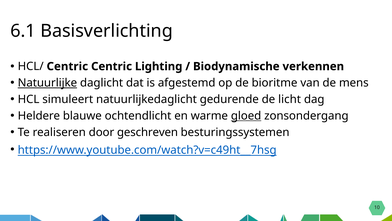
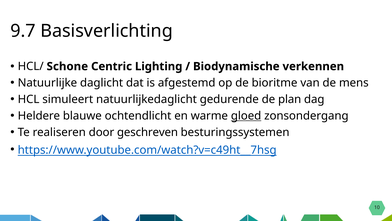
6.1: 6.1 -> 9.7 (23, 31)
HCL/ Centric: Centric -> Schone (67, 66)
Natuurlijke underline: present -> none (47, 83)
licht: licht -> plan (290, 99)
